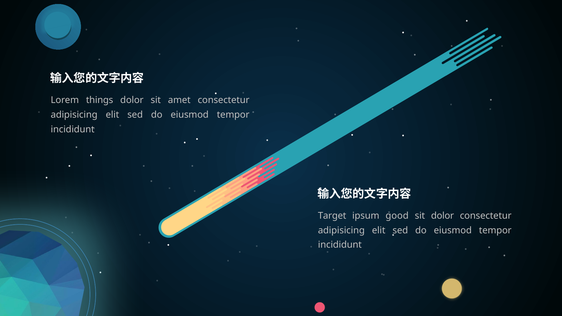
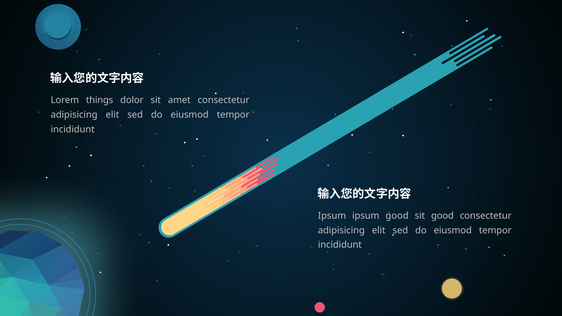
Target: Target -> Ipsum (332, 216)
sit dolor: dolor -> good (442, 216)
